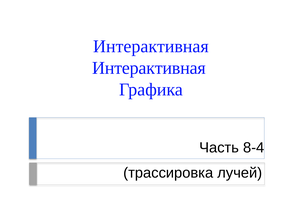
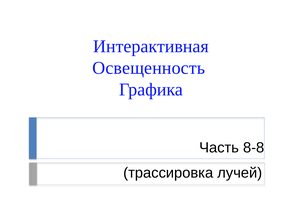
Интерактивная: Интерактивная -> Освещенность (149, 68)
8-4: 8-4 -> 8-8 (254, 147)
